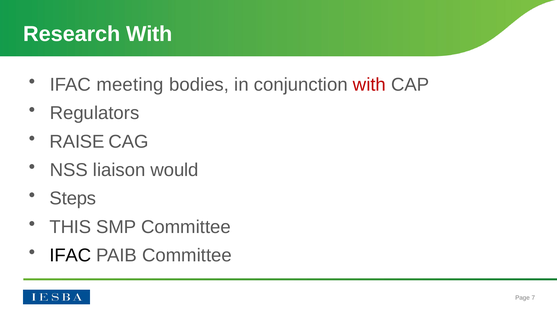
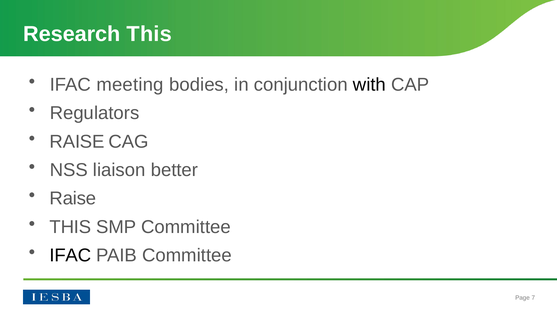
Research With: With -> This (149, 34)
with colour: red -> black (369, 85)
would: would -> better (174, 170)
Steps: Steps -> Raise (73, 199)
